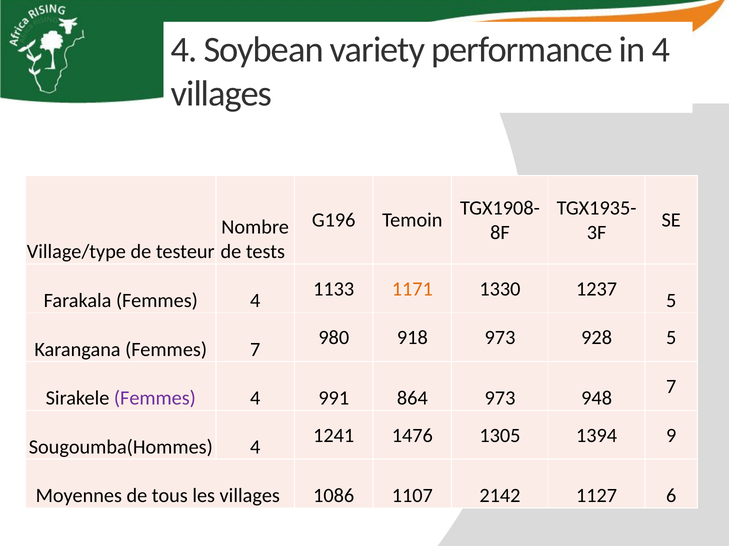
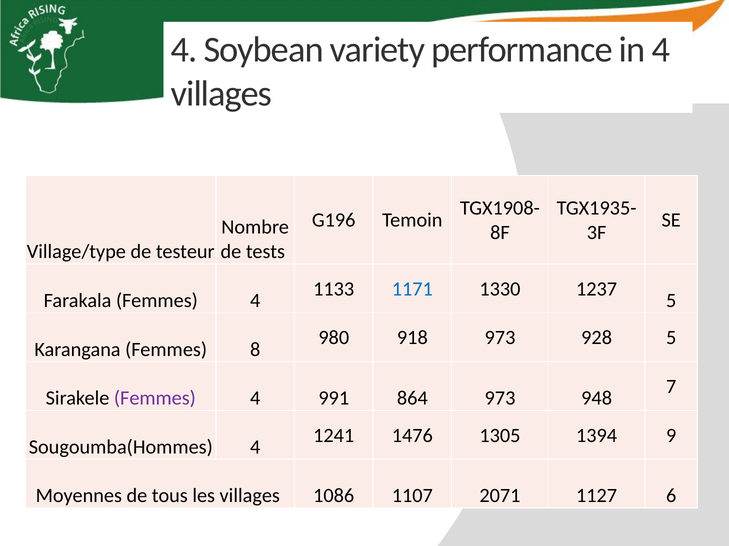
1171 colour: orange -> blue (412, 289)
Femmes 7: 7 -> 8 (255, 350)
2142: 2142 -> 2071 (500, 496)
